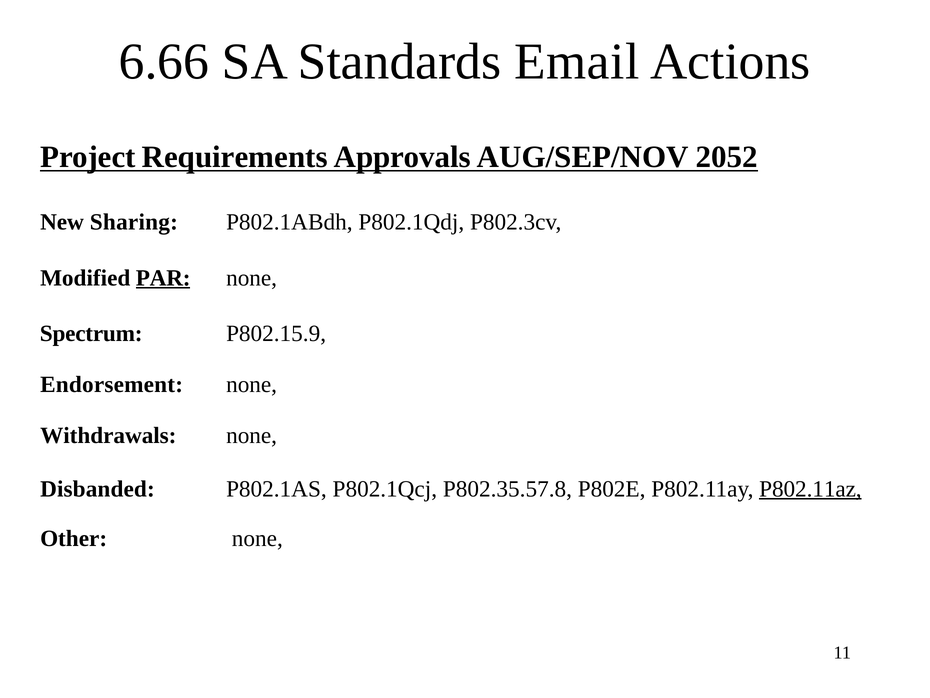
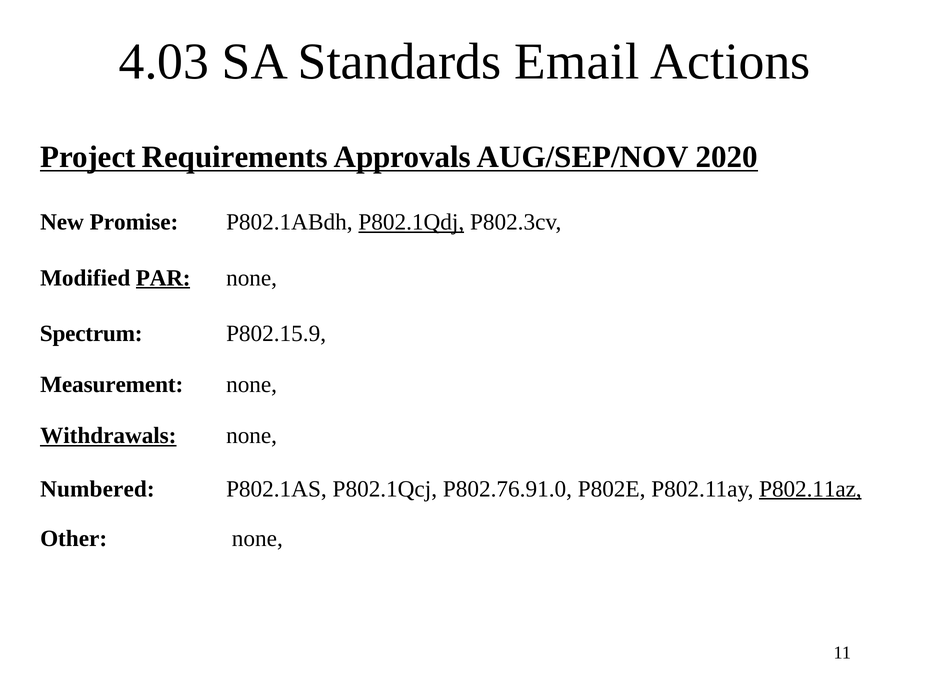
6.66: 6.66 -> 4.03 (164, 62)
2052: 2052 -> 2020 (727, 157)
Sharing: Sharing -> Promise (134, 222)
P802.1Qdj underline: none -> present (411, 222)
Endorsement: Endorsement -> Measurement (112, 385)
Withdrawals underline: none -> present (108, 435)
Disbanded: Disbanded -> Numbered (97, 489)
P802.35.57.8: P802.35.57.8 -> P802.76.91.0 (507, 489)
